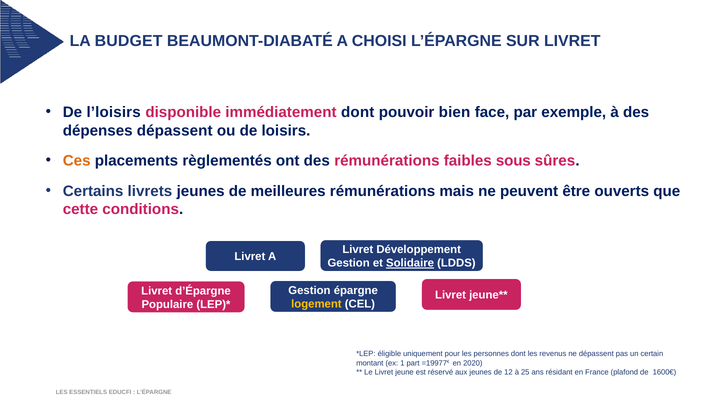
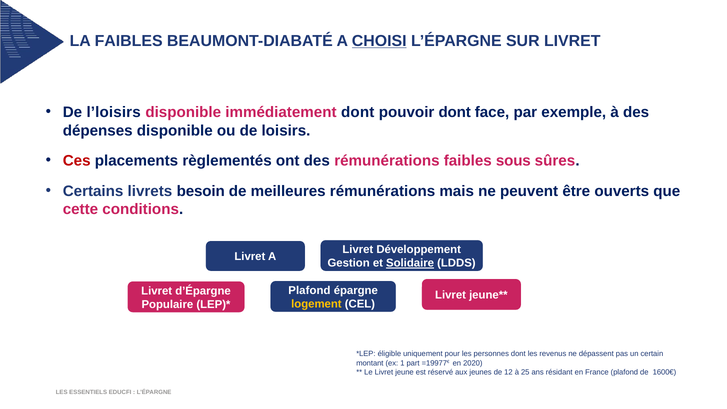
LA BUDGET: BUDGET -> FAIBLES (129, 41)
CHOISI underline: none -> present (379, 41)
pouvoir bien: bien -> dont (455, 112)
dépenses dépassent: dépassent -> disponible (175, 130)
Ces colour: orange -> red (77, 161)
livrets jeunes: jeunes -> besoin (201, 191)
Gestion: Gestion -> Plafond (309, 290)
